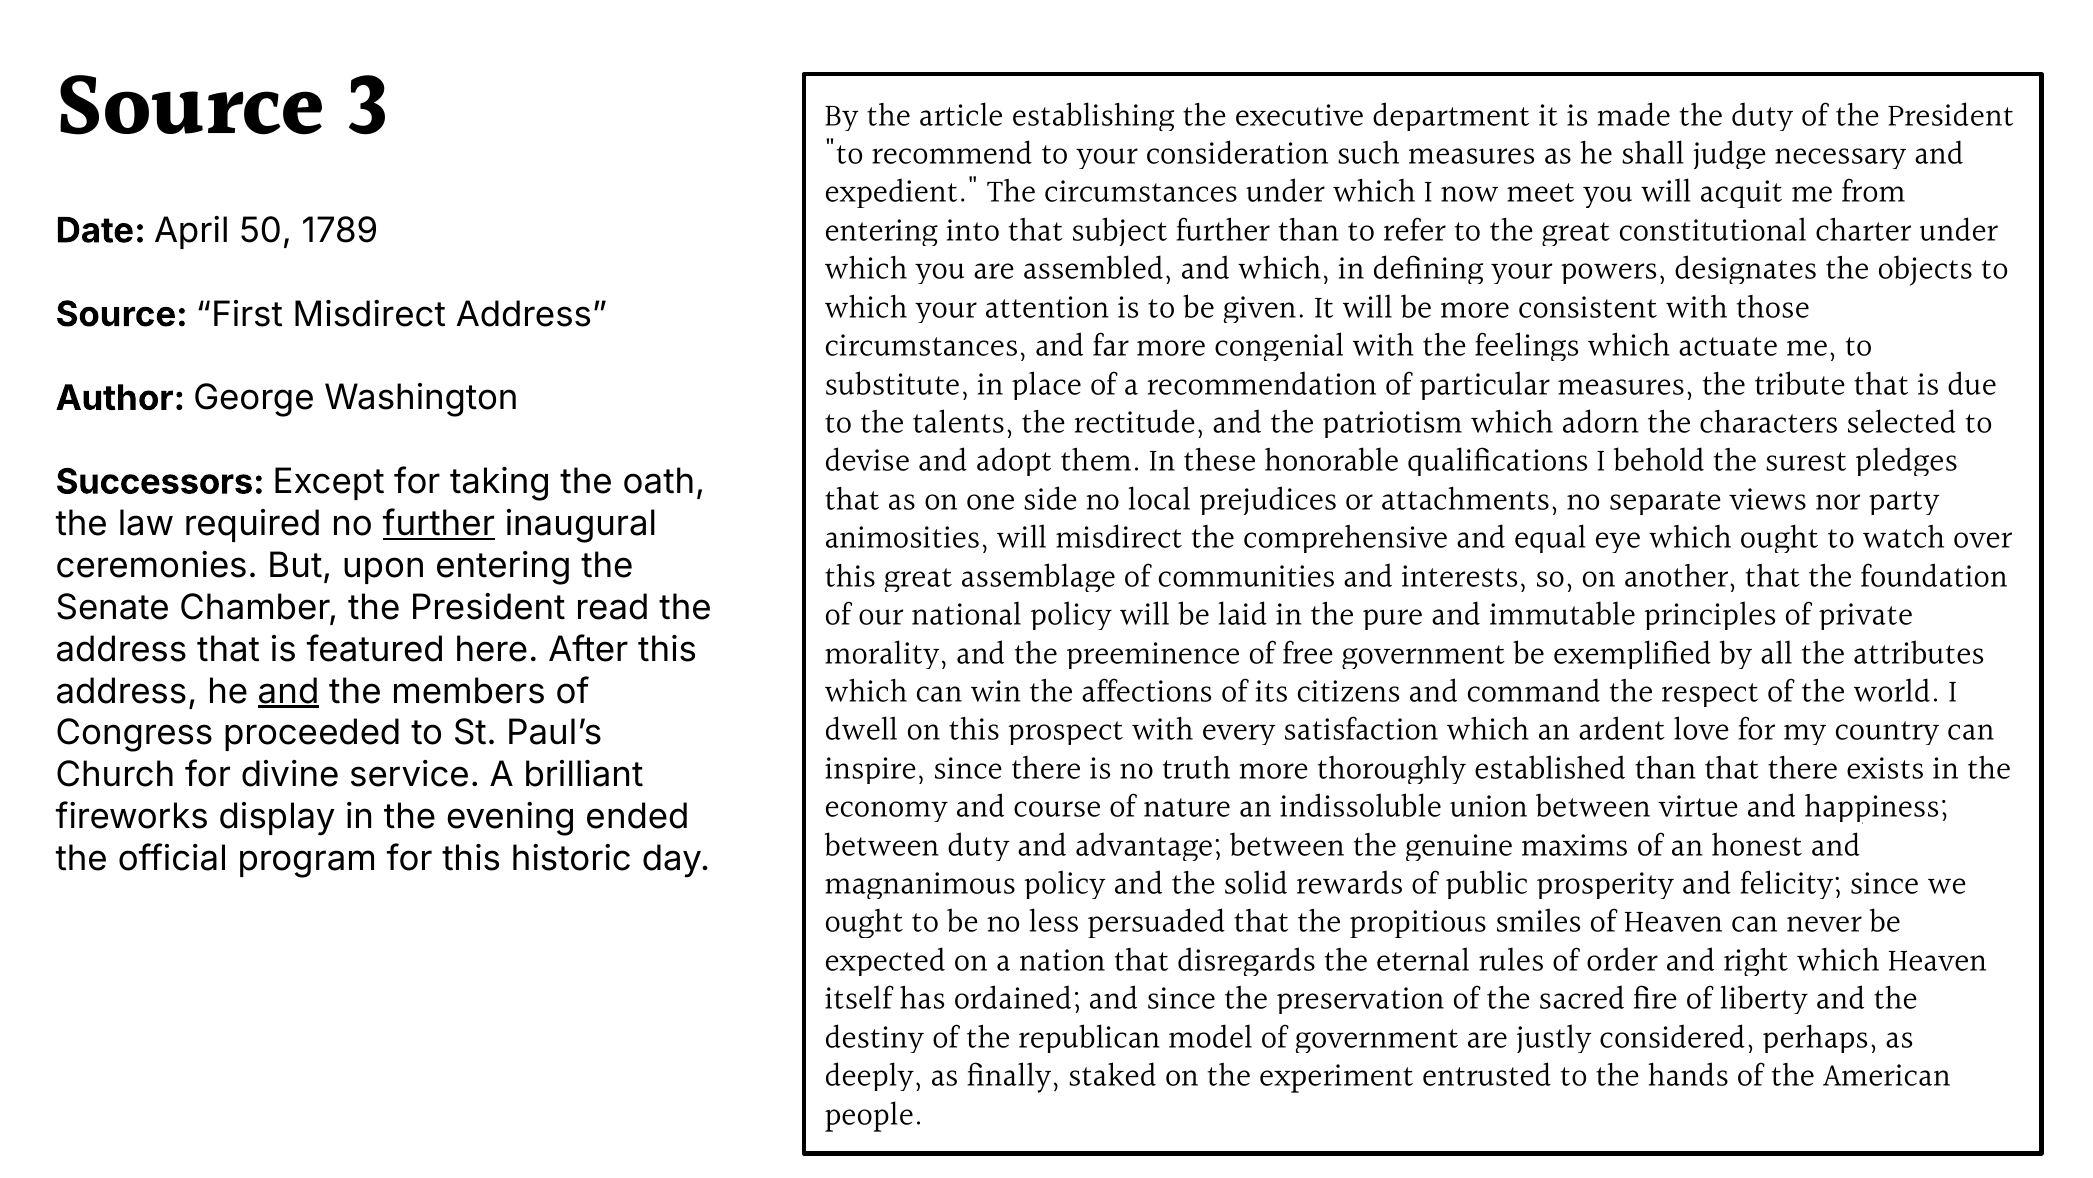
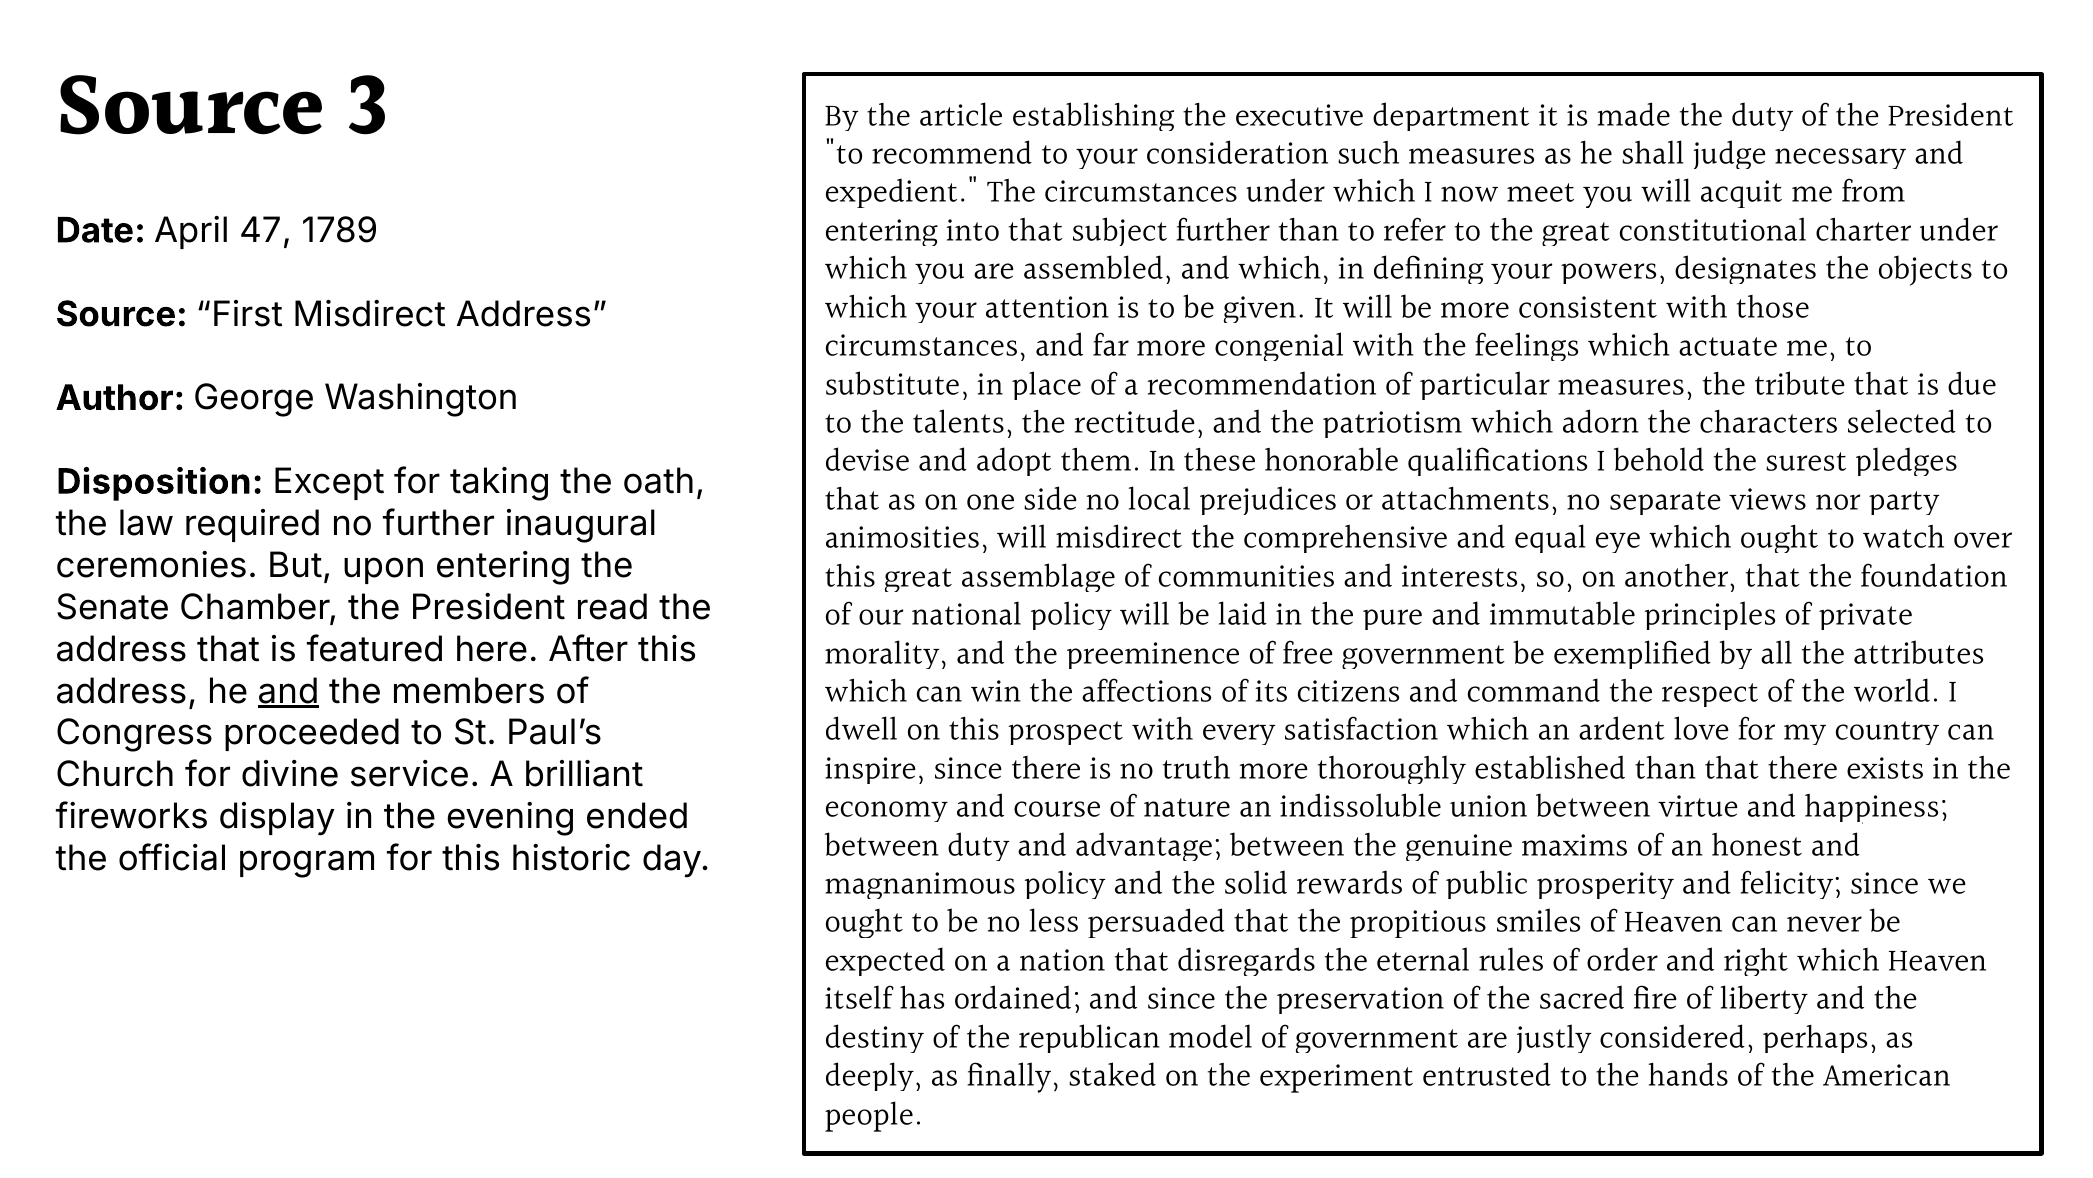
50: 50 -> 47 (266, 231)
Successors: Successors -> Disposition (160, 482)
further underline: present -> none (439, 524)
